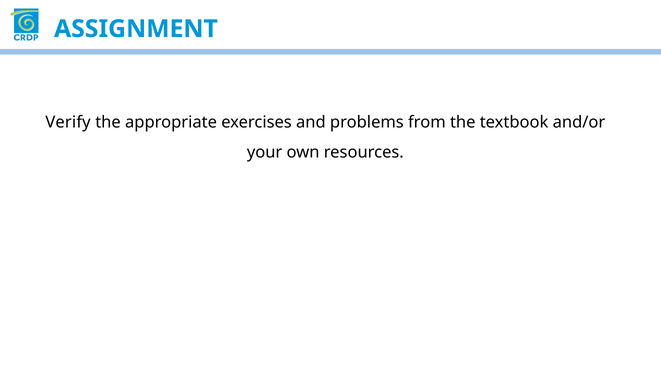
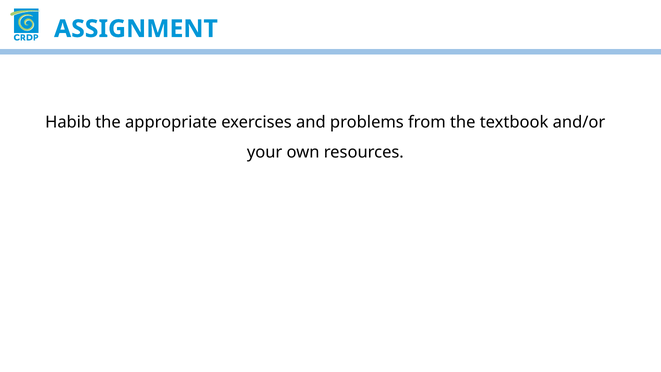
Verify: Verify -> Habib (68, 122)
